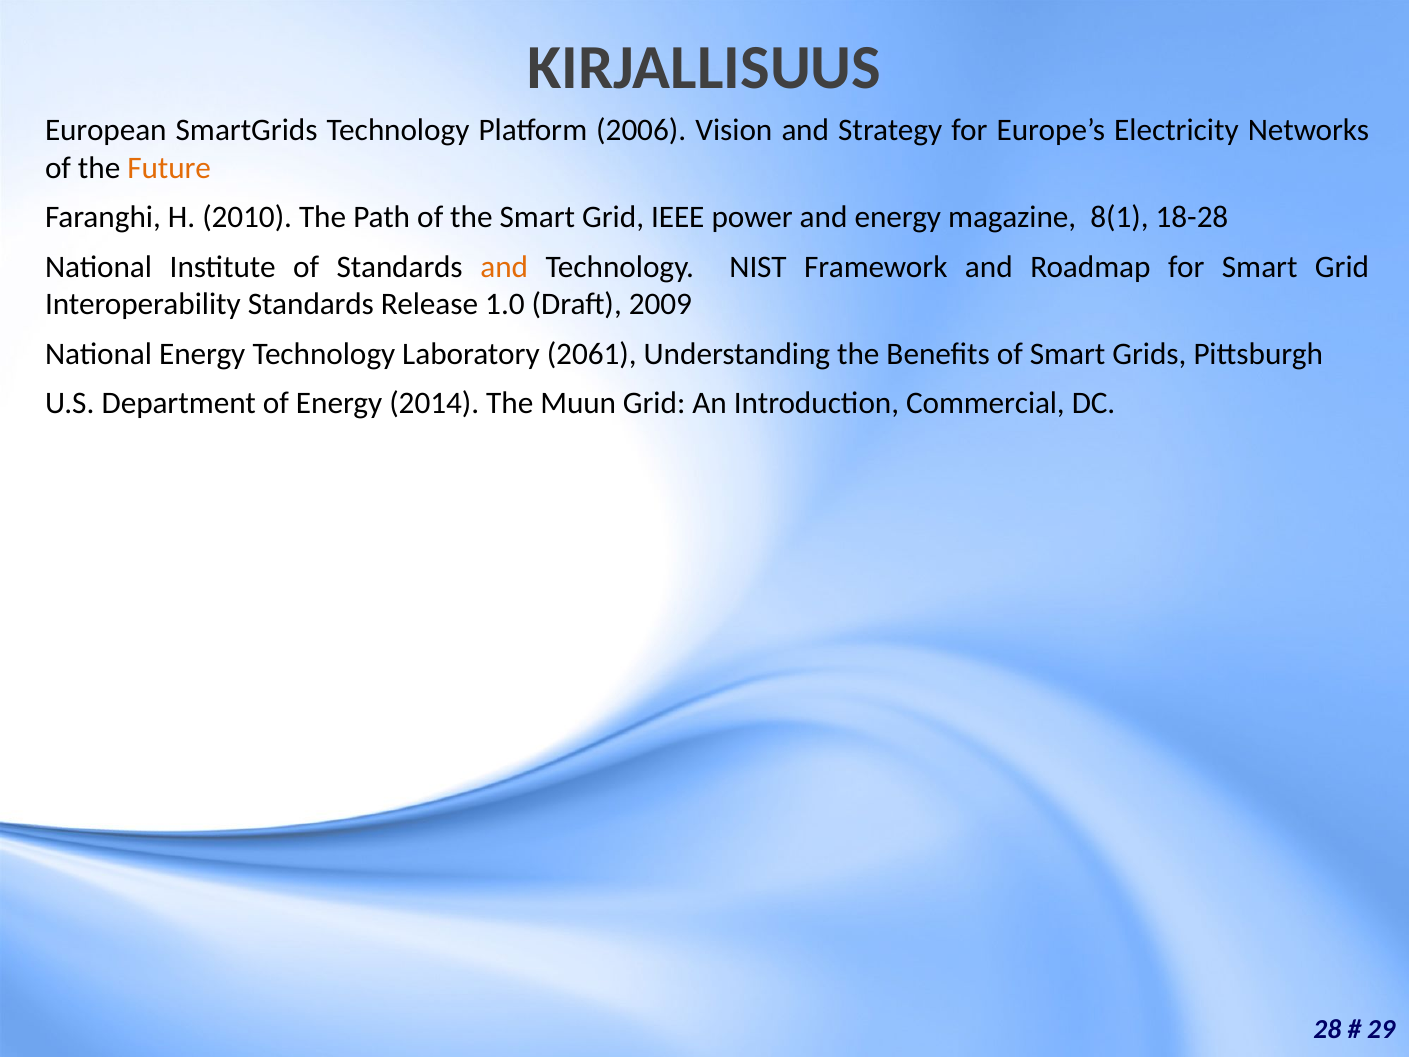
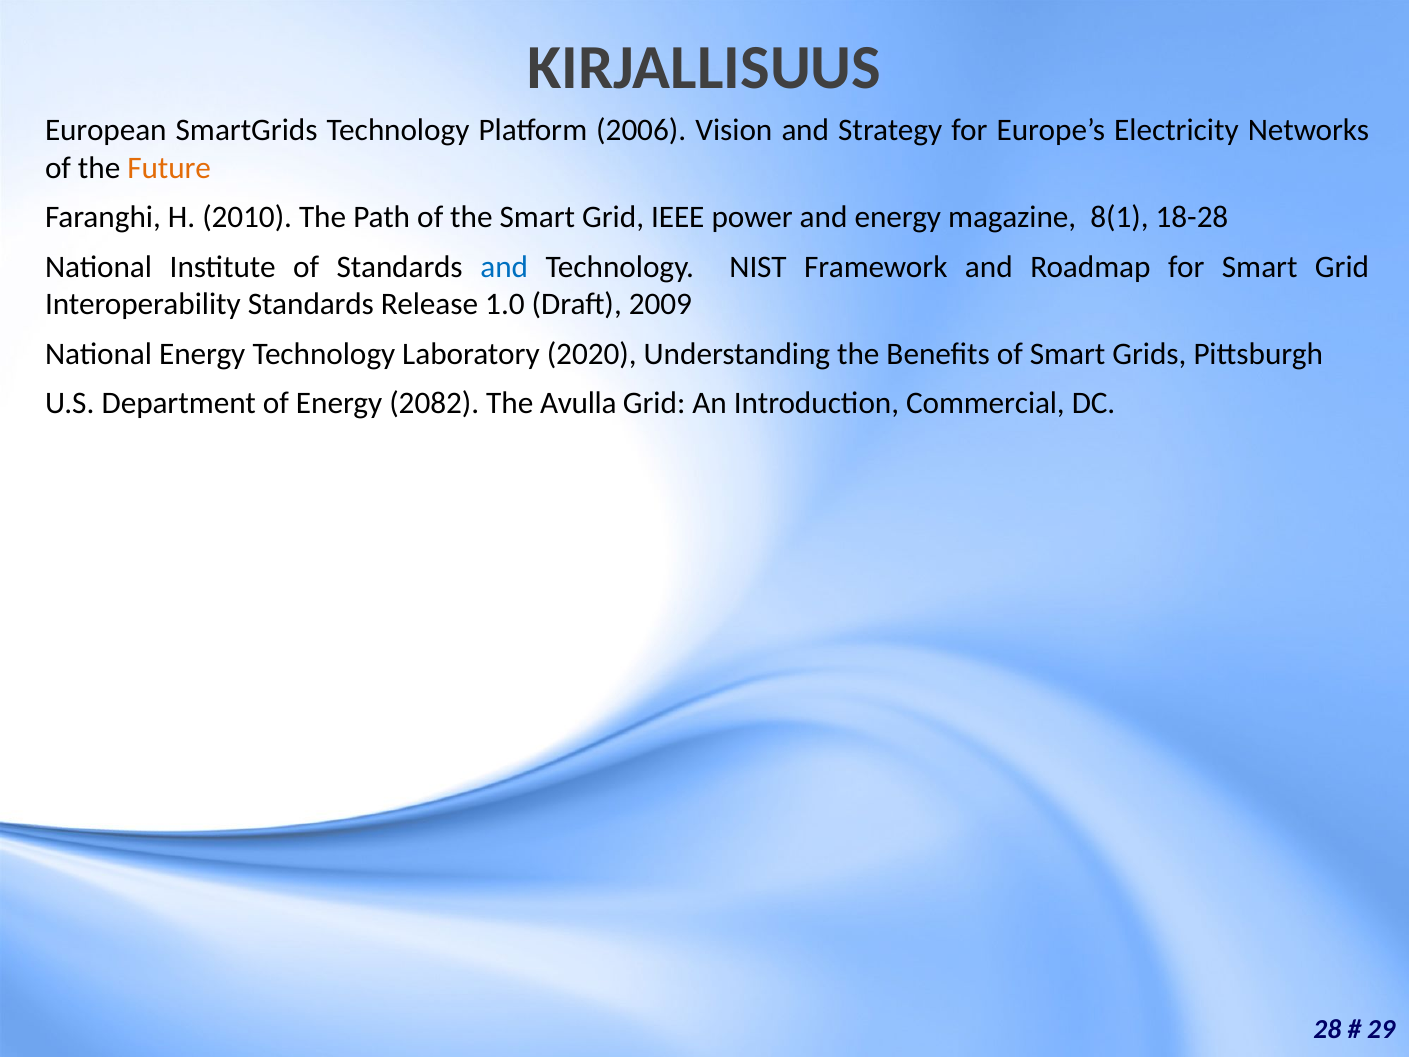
and colour: orange -> blue (504, 267)
2061: 2061 -> 2020 (592, 354)
2014: 2014 -> 2082 (434, 403)
Muun: Muun -> Avulla (578, 403)
